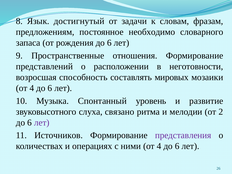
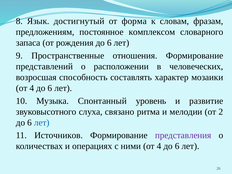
задачи: задачи -> форма (134, 21)
необходимо: необходимо -> комплексом (152, 32)
неготовности: неготовности -> человеческих (196, 66)
мировых: мировых -> характер (172, 77)
лет colour: purple -> blue (42, 123)
